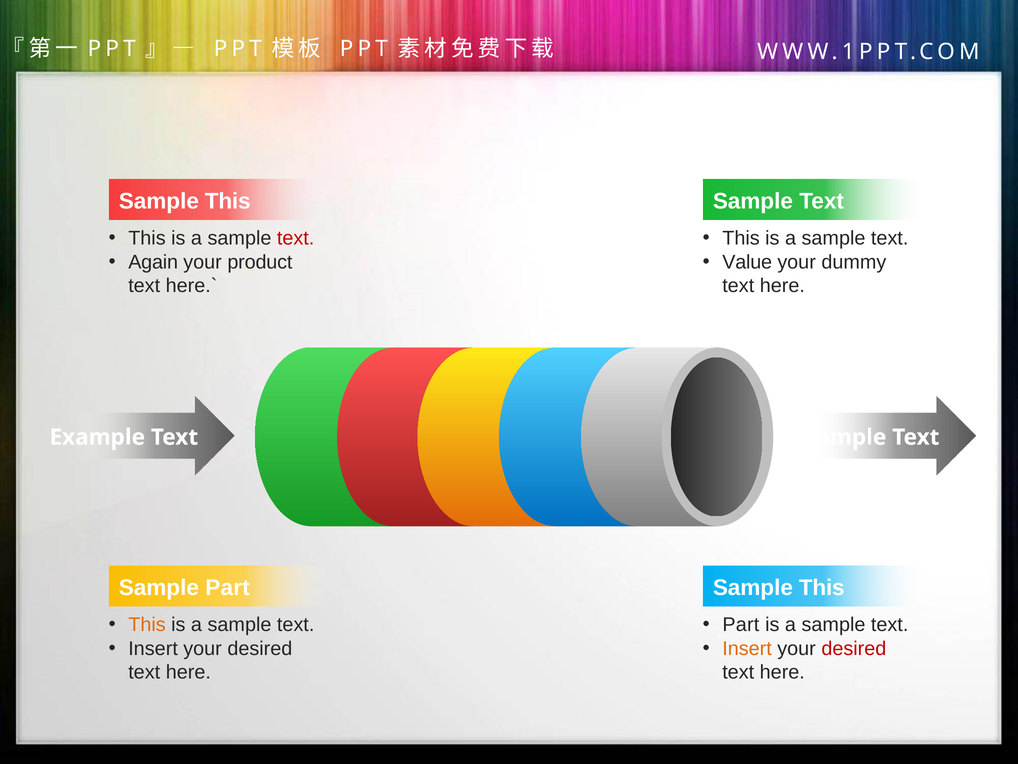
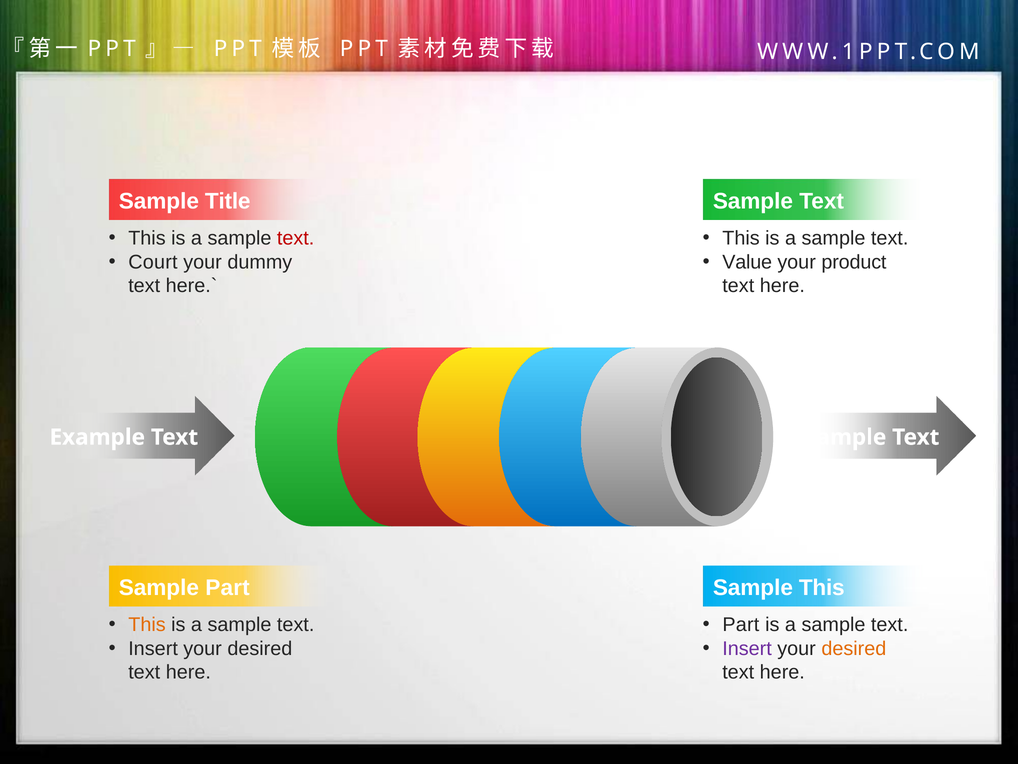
This: This -> Title (228, 201)
Again: Again -> Court (153, 262)
product: product -> dummy (260, 262)
dummy: dummy -> product (854, 262)
Insert colour: orange -> purple (747, 648)
desired colour: red -> orange (854, 648)
